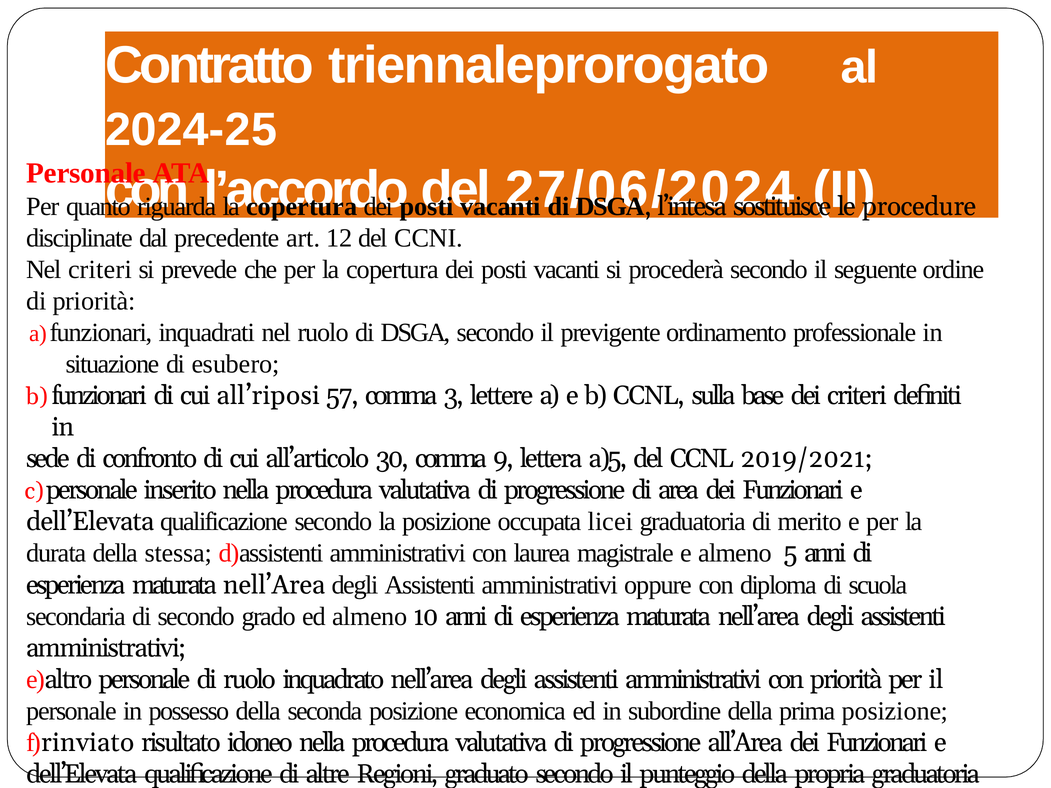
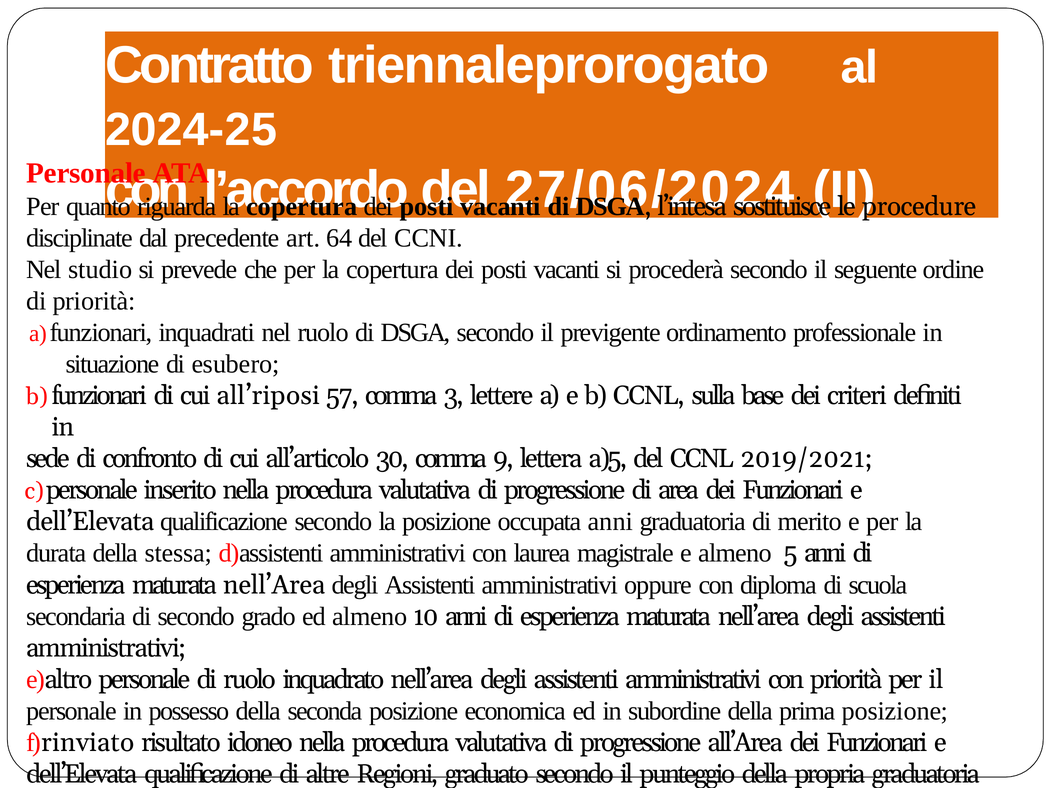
12: 12 -> 64 (339, 238)
Nel criteri: criteri -> studio (100, 270)
occupata licei: licei -> anni (610, 522)
